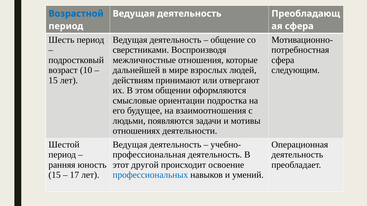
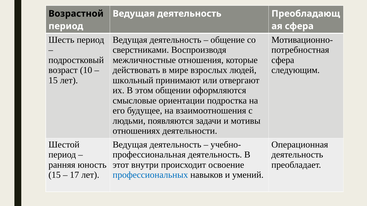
Возрастной colour: blue -> black (76, 14)
дальнейшей: дальнейшей -> действовать (136, 70)
действиям: действиям -> школьный (133, 80)
другой: другой -> внутри (145, 165)
